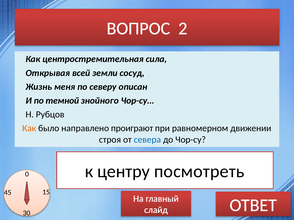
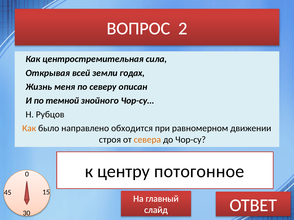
сосуд: сосуд -> годах (132, 73)
проиграют: проиграют -> обходится (132, 129)
севера colour: blue -> orange (147, 140)
посмотреть: посмотреть -> потогонное (199, 172)
